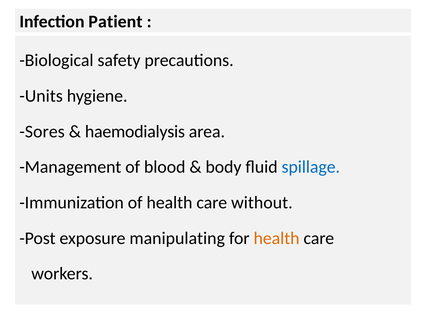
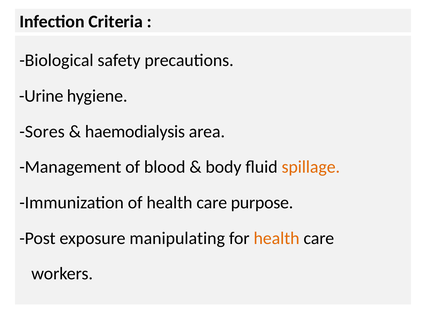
Patient: Patient -> Criteria (116, 22)
Units: Units -> Urine (41, 96)
spillage colour: blue -> orange (311, 167)
without: without -> purpose (262, 202)
